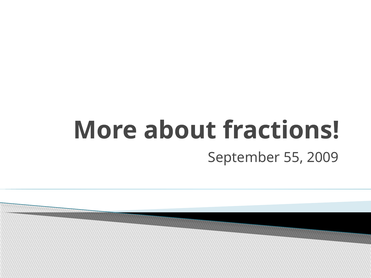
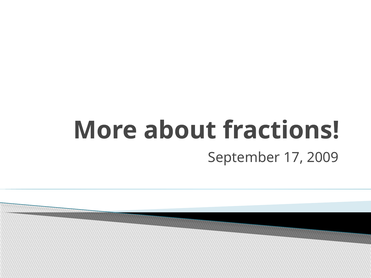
55: 55 -> 17 (293, 158)
